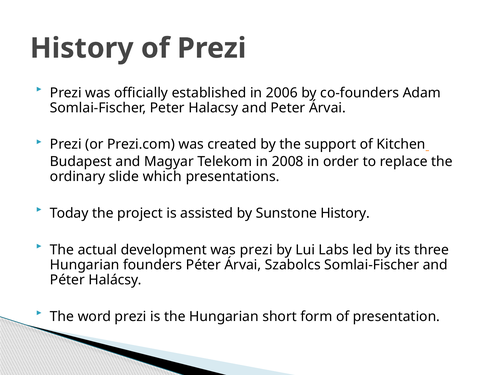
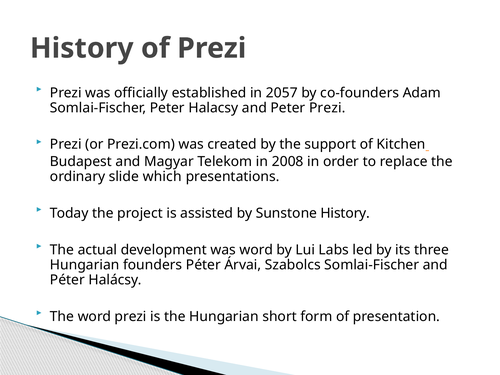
2006: 2006 -> 2057 (282, 93)
Peter Árvai: Árvai -> Prezi (327, 108)
was prezi: prezi -> word (256, 250)
